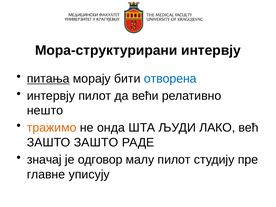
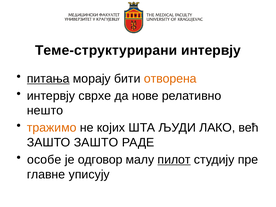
Мора-структурирани: Мора-структурирани -> Теме-структурирани (106, 50)
отворена colour: blue -> orange (170, 79)
интервју пилот: пилот -> сврхе (95, 96)
већи: већи -> нове (145, 96)
онда: онда -> којих (111, 128)
значај: значај -> особе (44, 160)
пилот underline: none -> present (174, 160)
